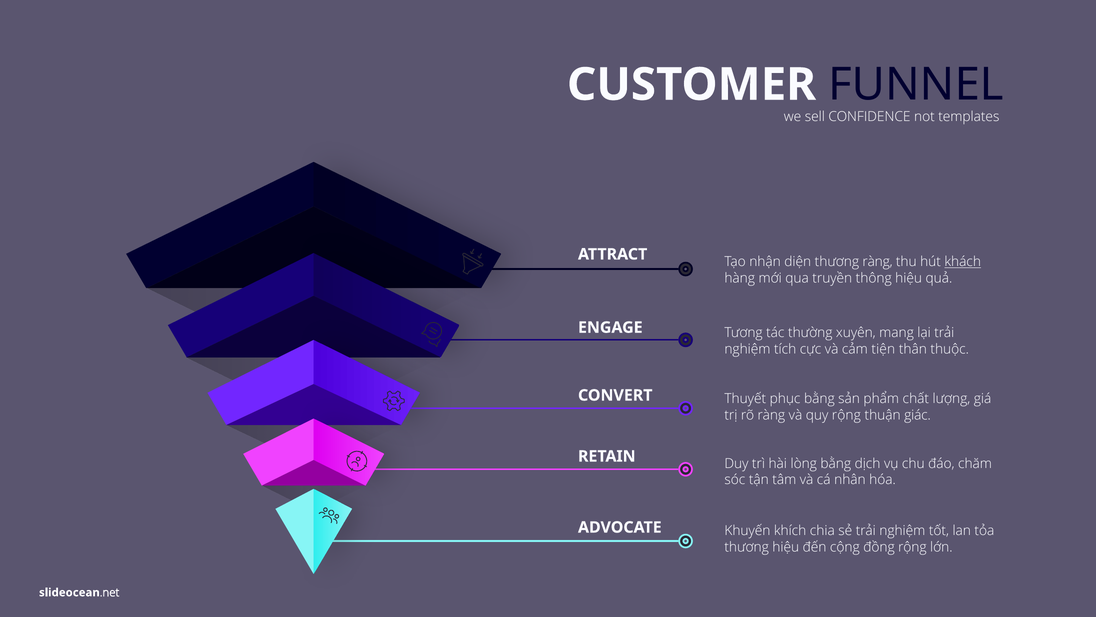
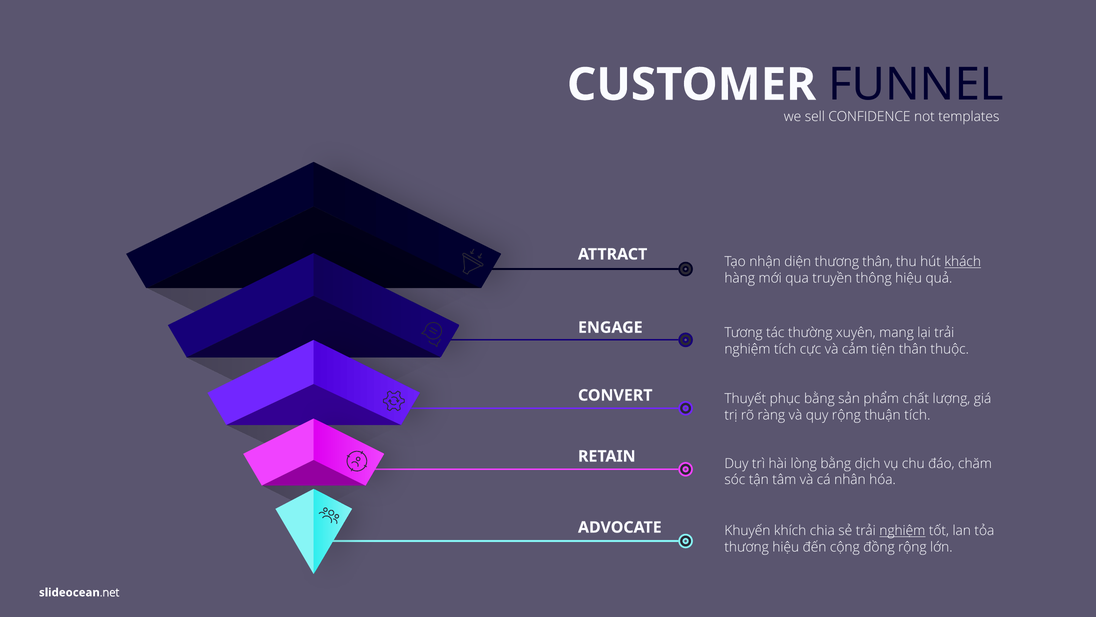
thương ràng: ràng -> thân (878, 262)
thuận giác: giác -> tích (917, 415)
nghiệm underline: none -> present (902, 530)
